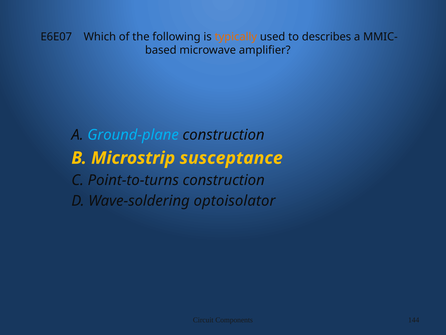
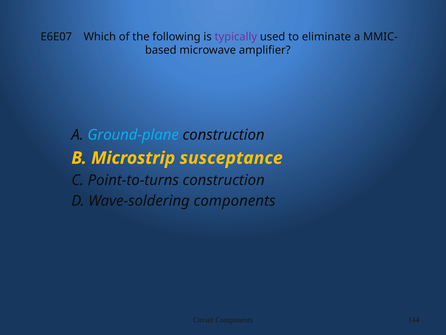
typically colour: orange -> purple (236, 37)
describes: describes -> eliminate (326, 37)
Wave-soldering optoisolator: optoisolator -> components (235, 201)
